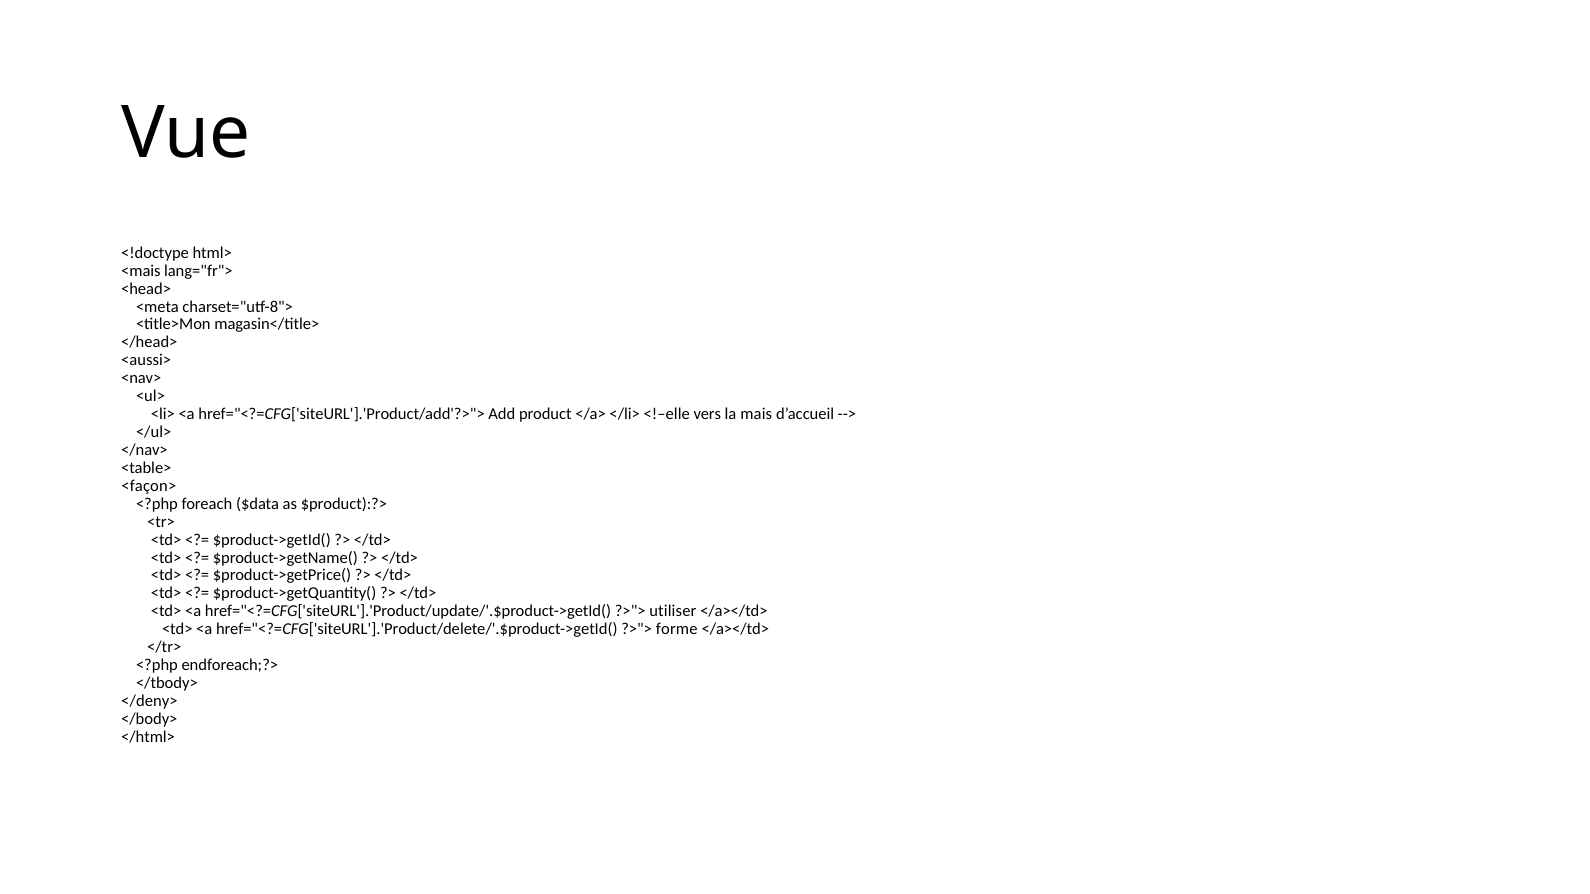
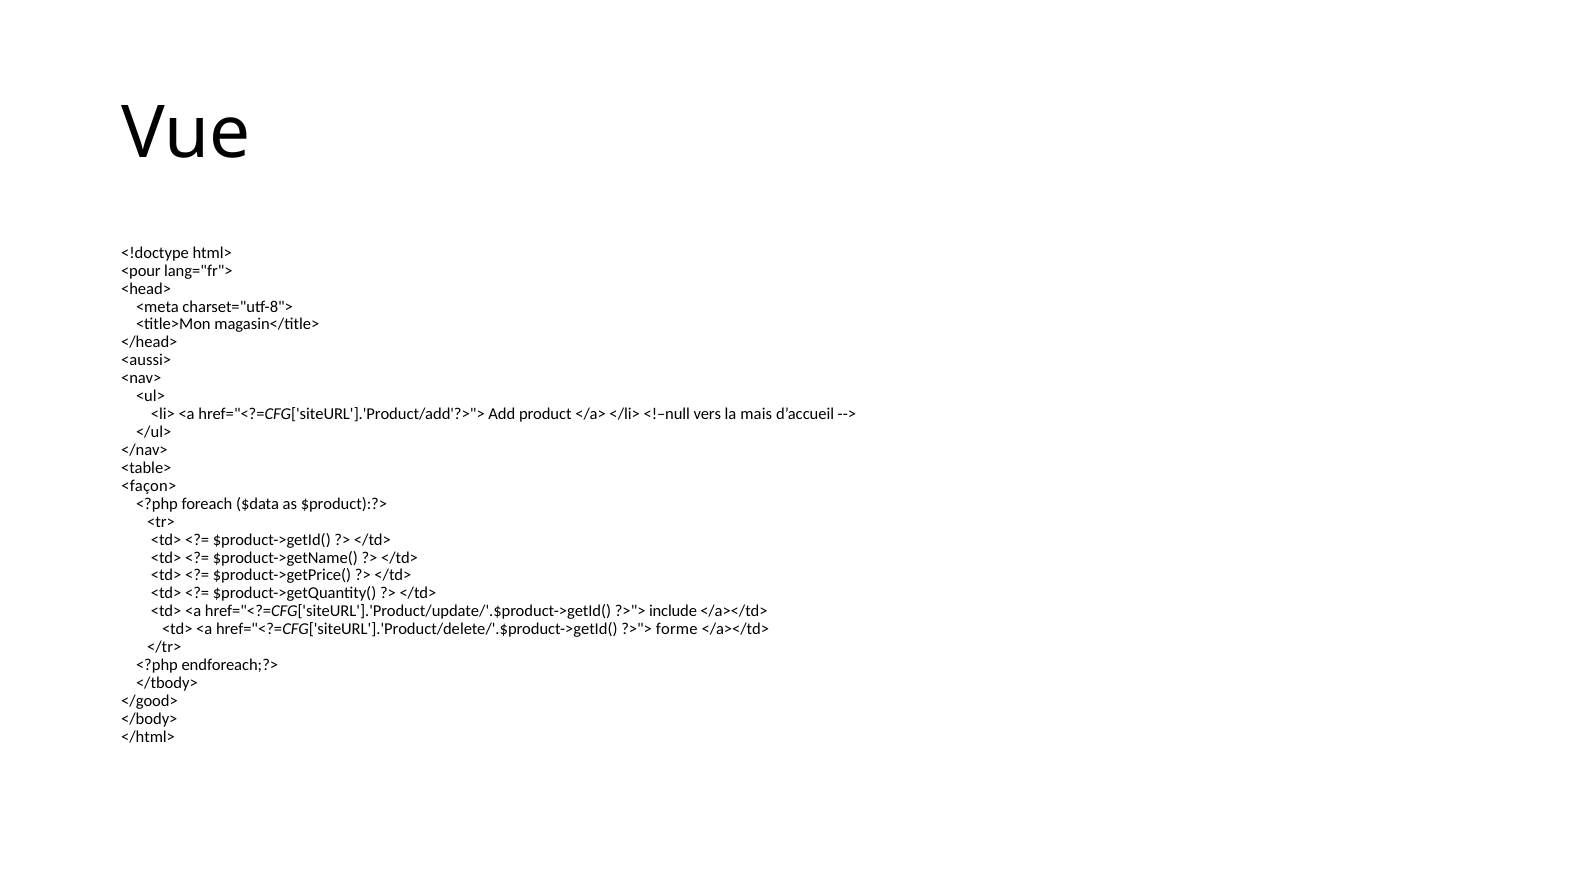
<mais: <mais -> <pour (141, 271)
<!–elle: <!–elle -> <!–null (667, 414)
utiliser: utiliser -> include (673, 612)
</deny>: </deny> -> </good> (150, 701)
